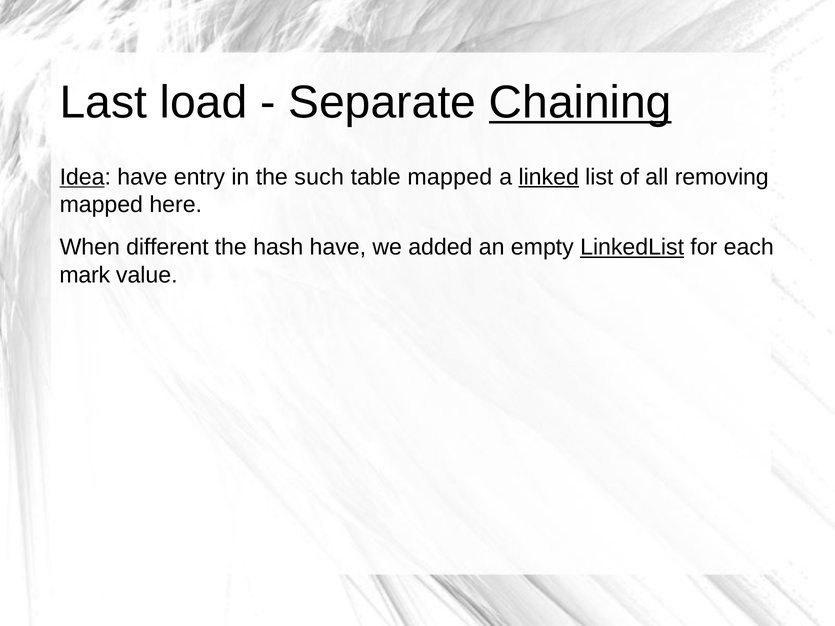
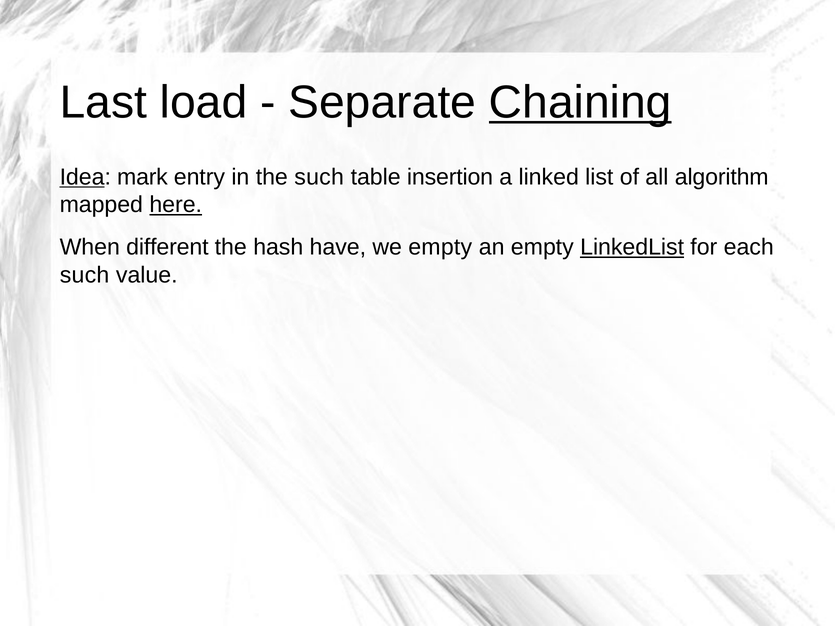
Idea have: have -> mark (142, 177)
table mapped: mapped -> insertion (450, 177)
linked underline: present -> none (549, 177)
removing: removing -> algorithm (722, 177)
here underline: none -> present (176, 205)
we added: added -> empty (440, 247)
mark: mark -> such (85, 275)
